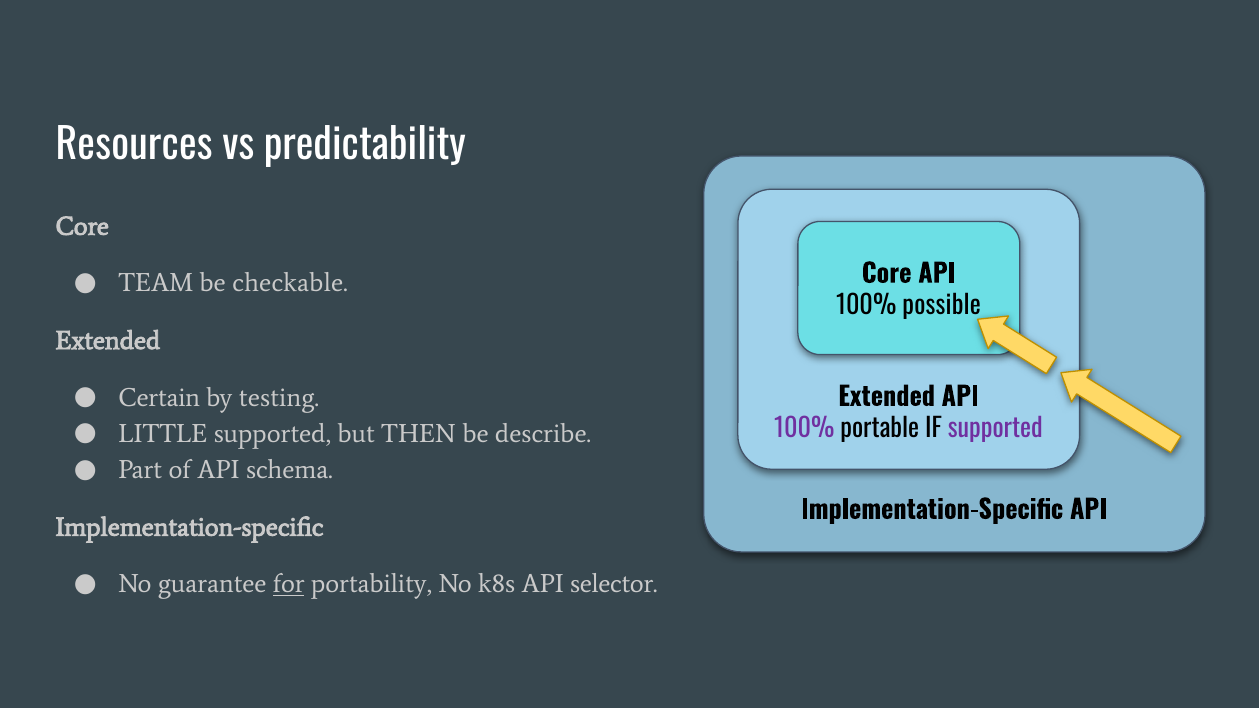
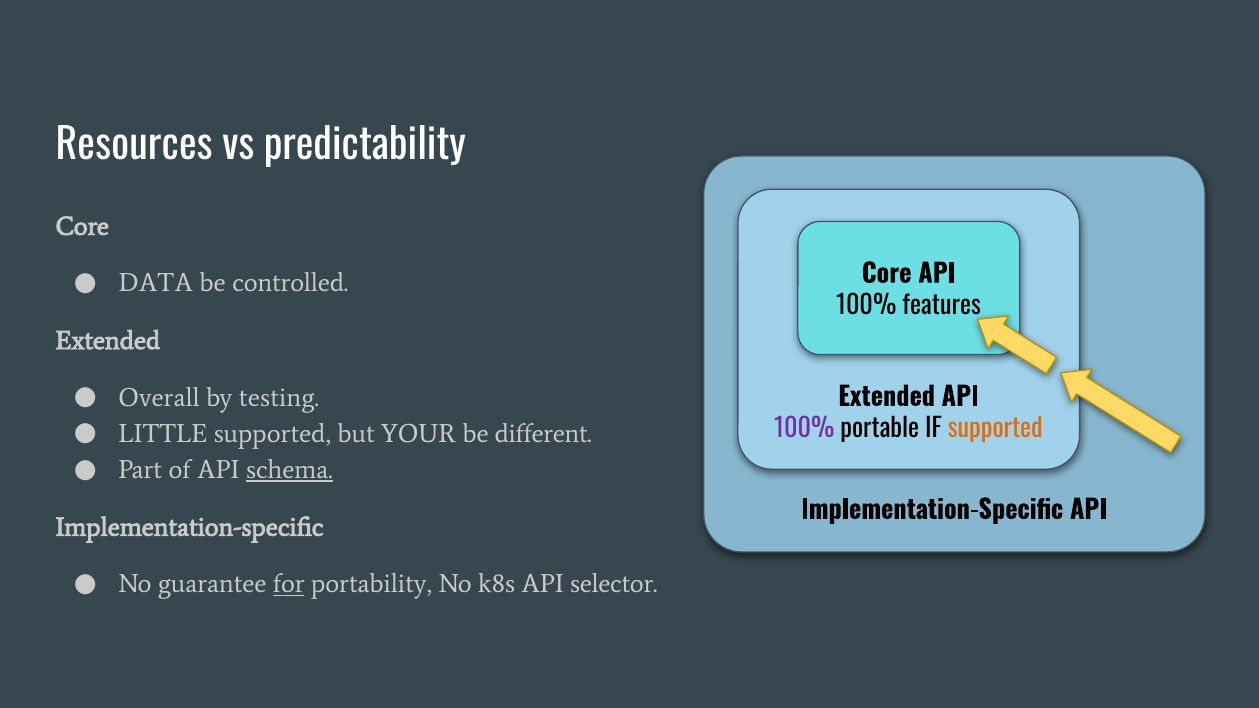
TEAM: TEAM -> DATA (156, 283)
checkable: checkable -> controlled (290, 283)
possible: possible -> features (942, 306)
Certain: Certain -> Overall (159, 398)
THEN: THEN -> YOUR (419, 434)
describe: describe -> different (543, 434)
supported colour: purple -> orange (995, 429)
schema underline: none -> present (289, 470)
